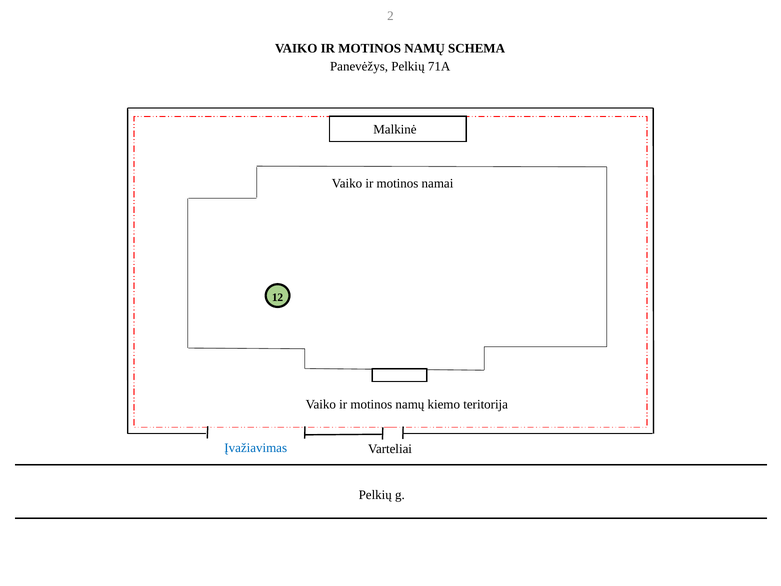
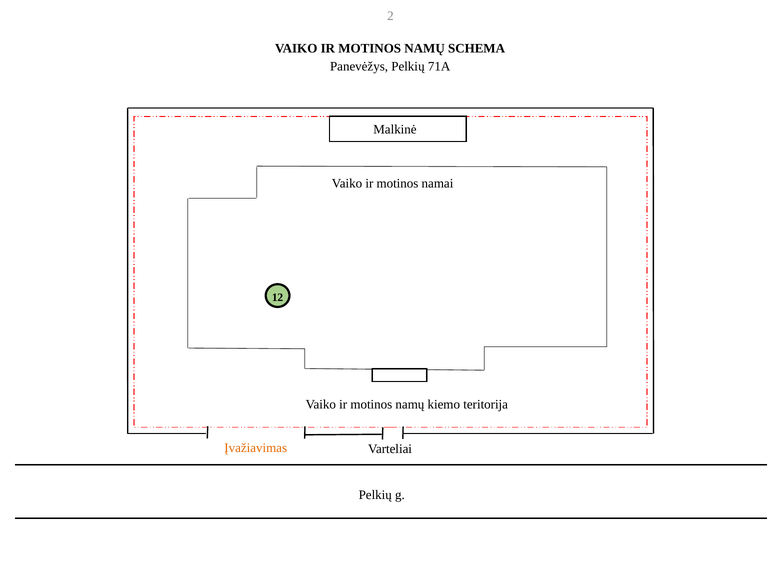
Įvažiavimas colour: blue -> orange (256, 448)
